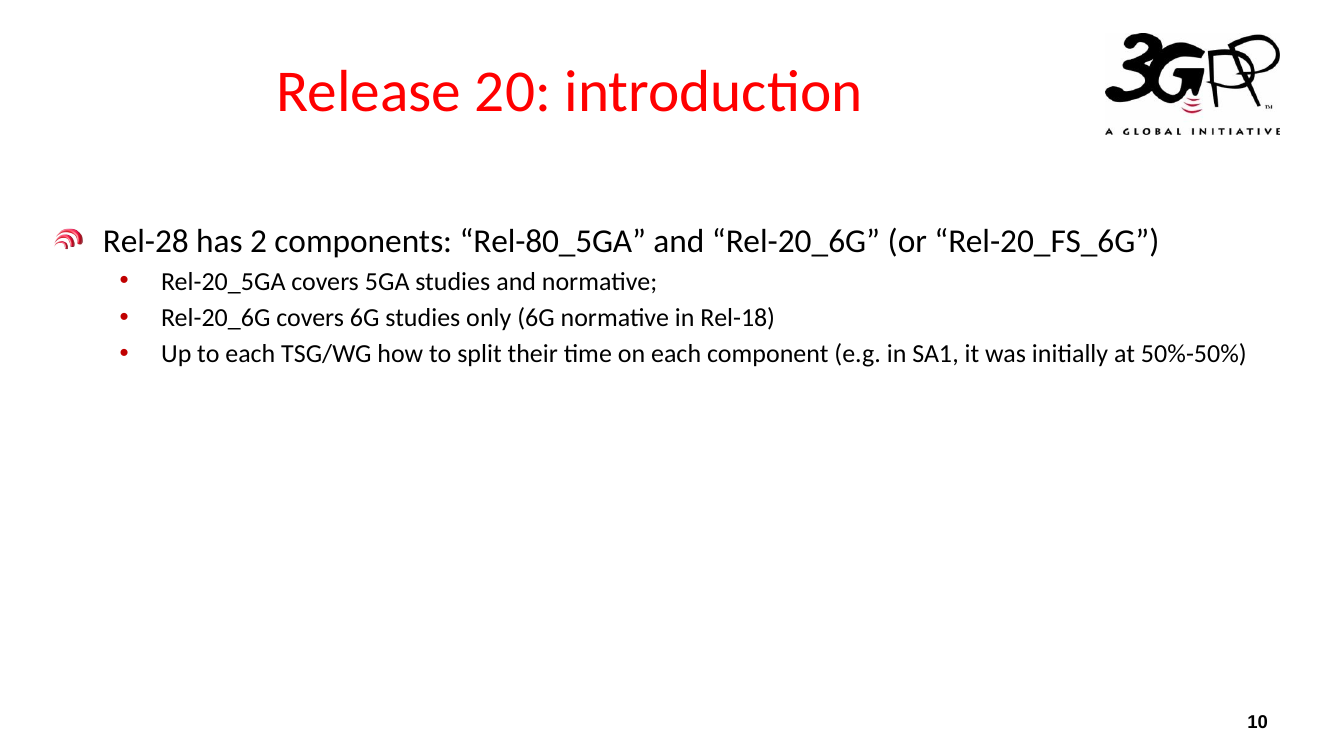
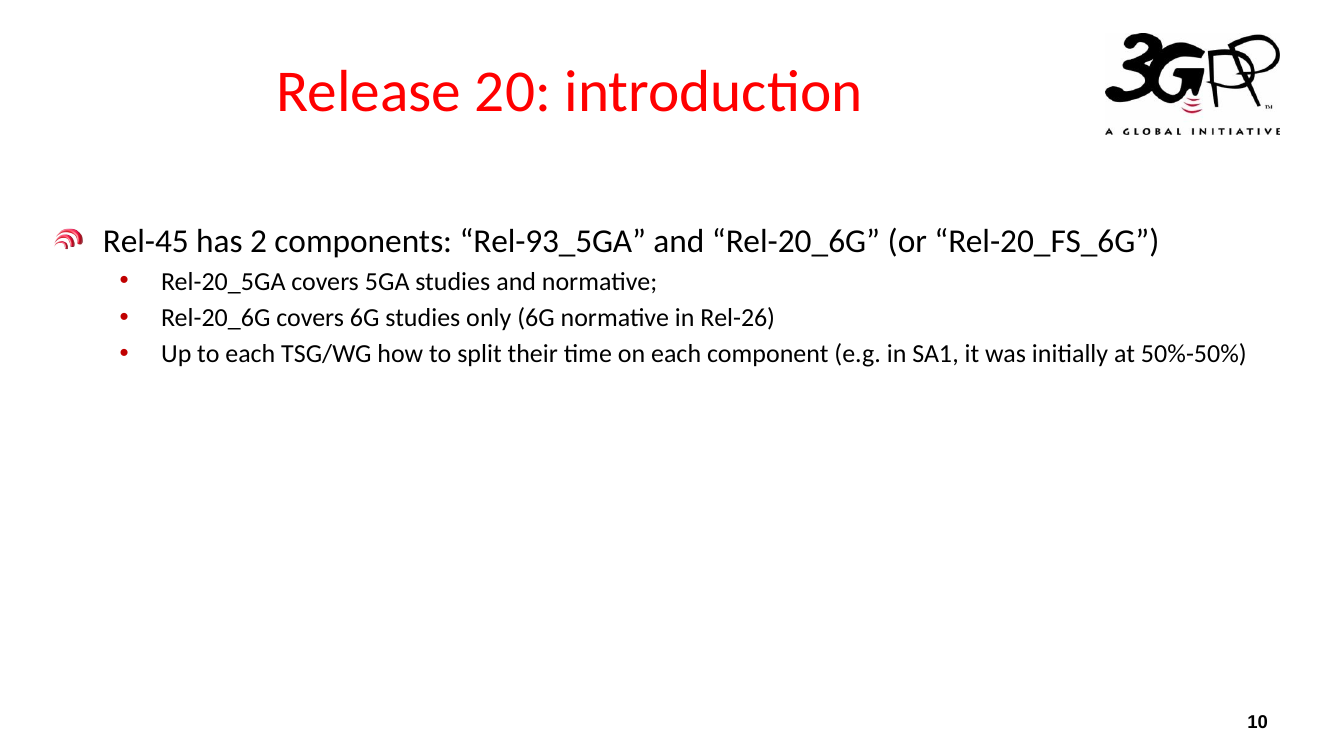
Rel-28: Rel-28 -> Rel-45 (146, 241)
Rel-80_5GA: Rel-80_5GA -> Rel-93_5GA (553, 241)
Rel-18: Rel-18 -> Rel-26 (738, 318)
